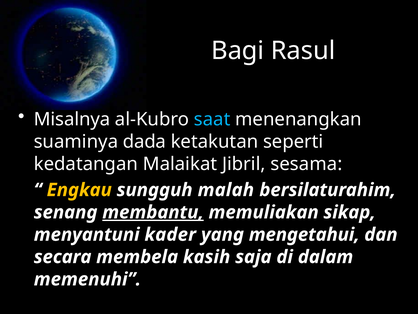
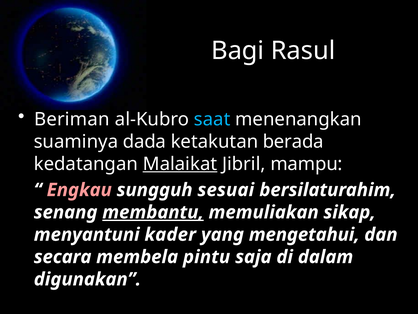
Misalnya: Misalnya -> Beriman (72, 119)
seperti: seperti -> berada (293, 141)
Malaikat underline: none -> present (180, 164)
sesama: sesama -> mampu (307, 164)
Engkau colour: yellow -> pink (79, 190)
malah: malah -> sesuai (226, 190)
kasih: kasih -> pintu (207, 257)
memenuhi: memenuhi -> digunakan (87, 279)
